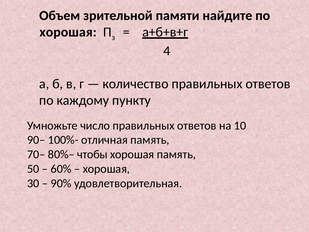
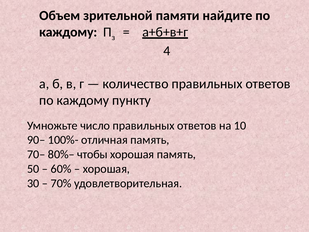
хорошая: хорошая -> каждому (68, 32)
90%: 90% -> 70% (61, 183)
